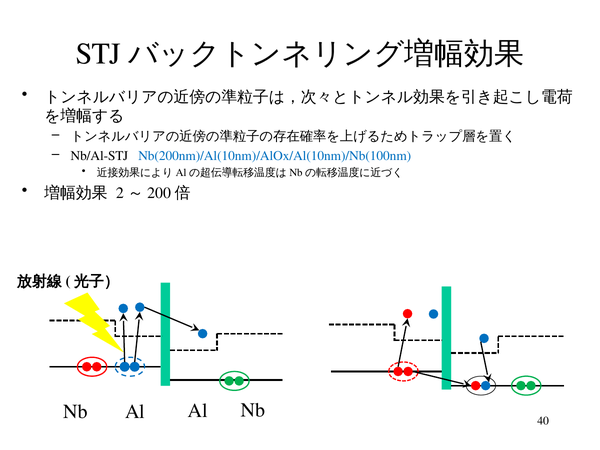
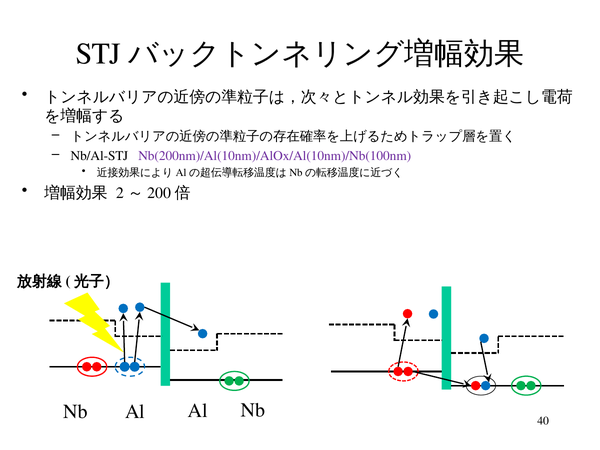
Nb(200nm)/Al(10nm)/AlOx/Al(10nm)/Nb(100nm colour: blue -> purple (275, 156)
